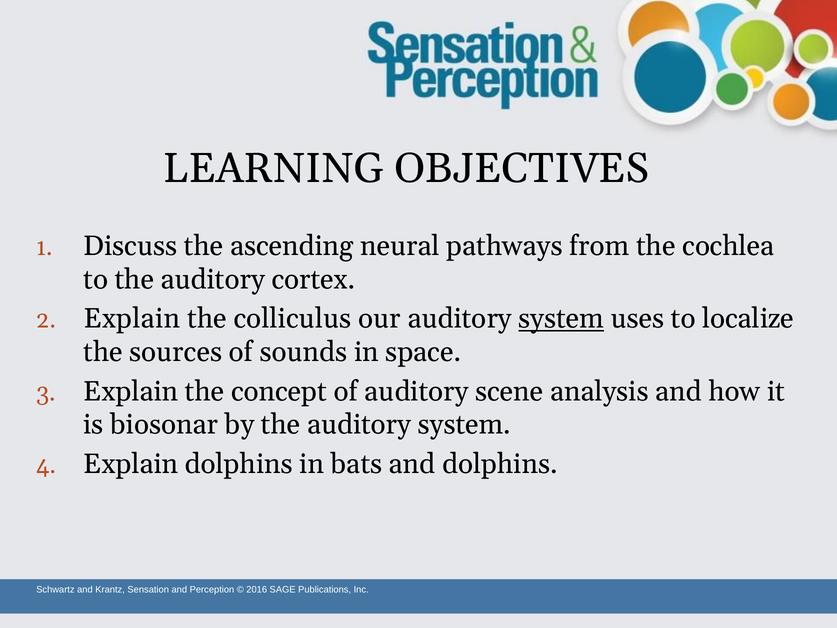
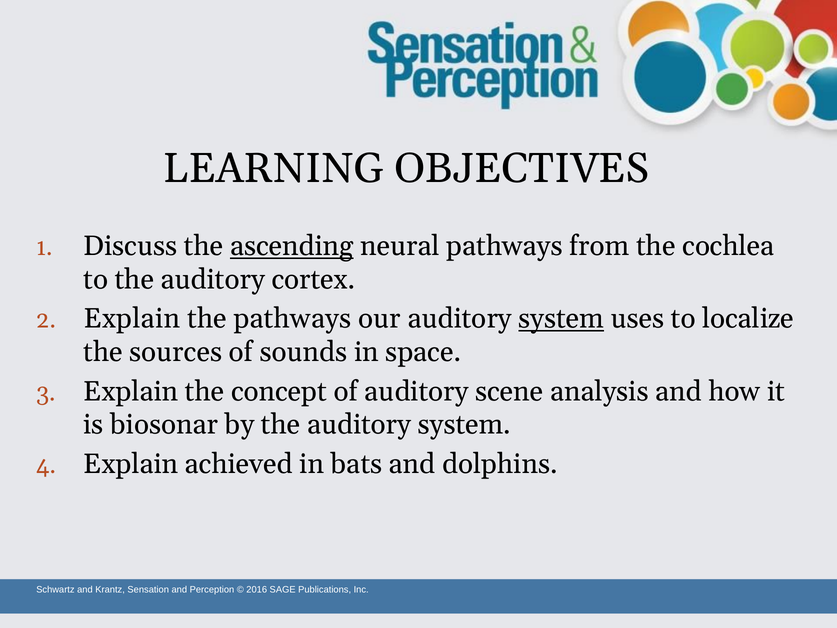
ascending underline: none -> present (292, 246)
the colliculus: colliculus -> pathways (292, 319)
Explain dolphins: dolphins -> achieved (239, 464)
